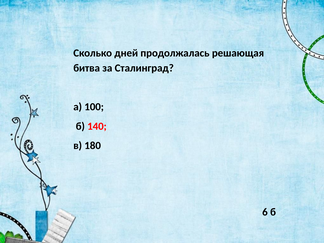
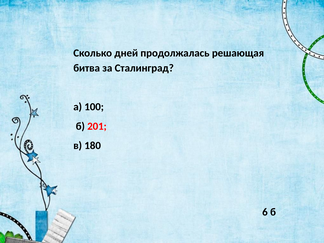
140: 140 -> 201 (97, 126)
